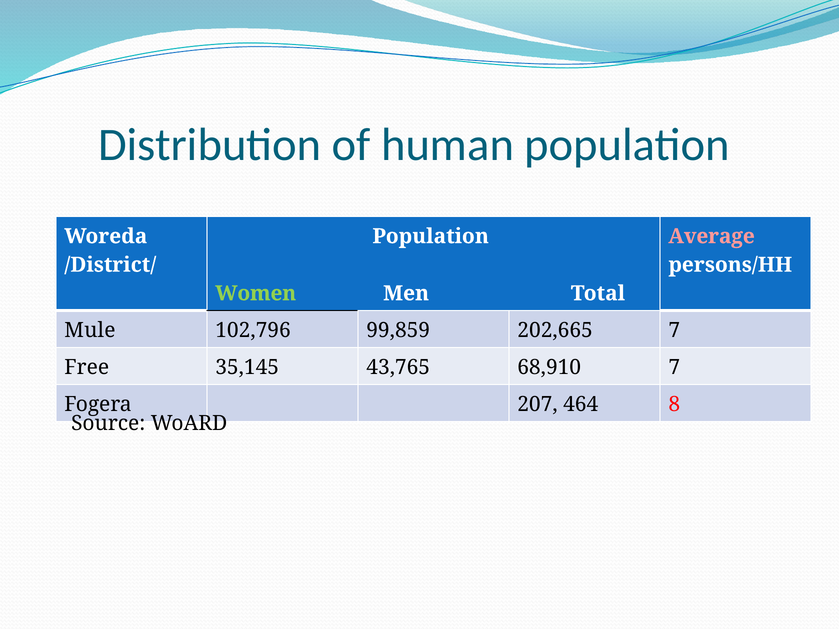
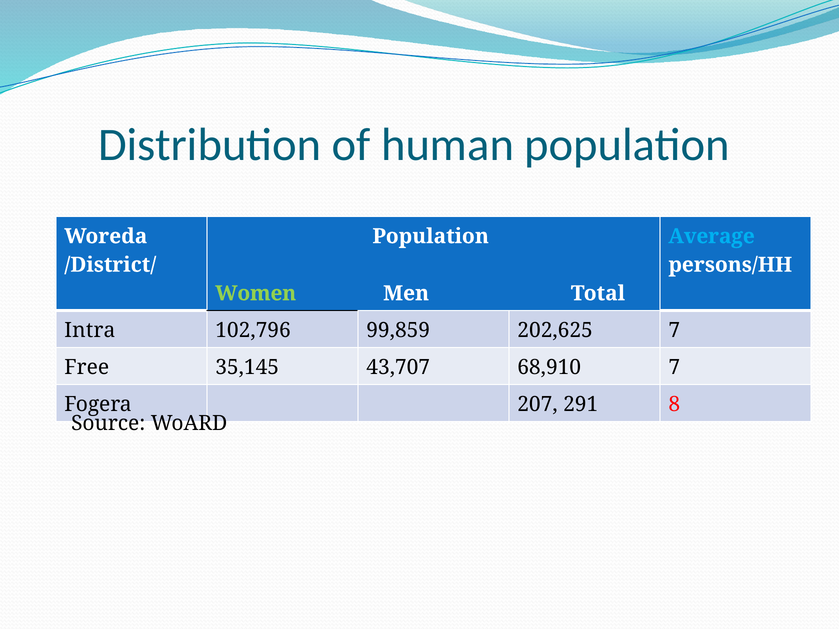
Average colour: pink -> light blue (712, 236)
Mule: Mule -> Intra (90, 330)
202,665: 202,665 -> 202,625 (555, 330)
43,765: 43,765 -> 43,707 (398, 367)
464: 464 -> 291 (581, 404)
